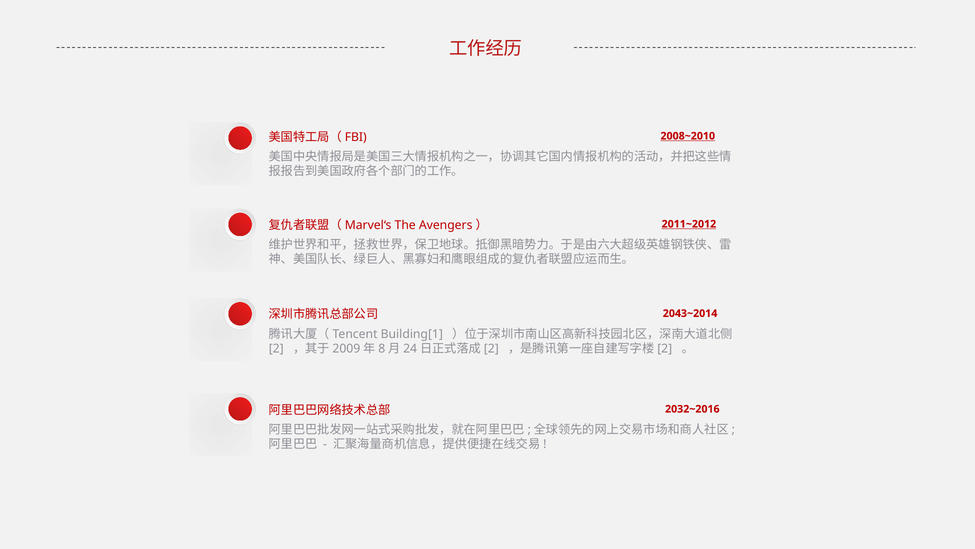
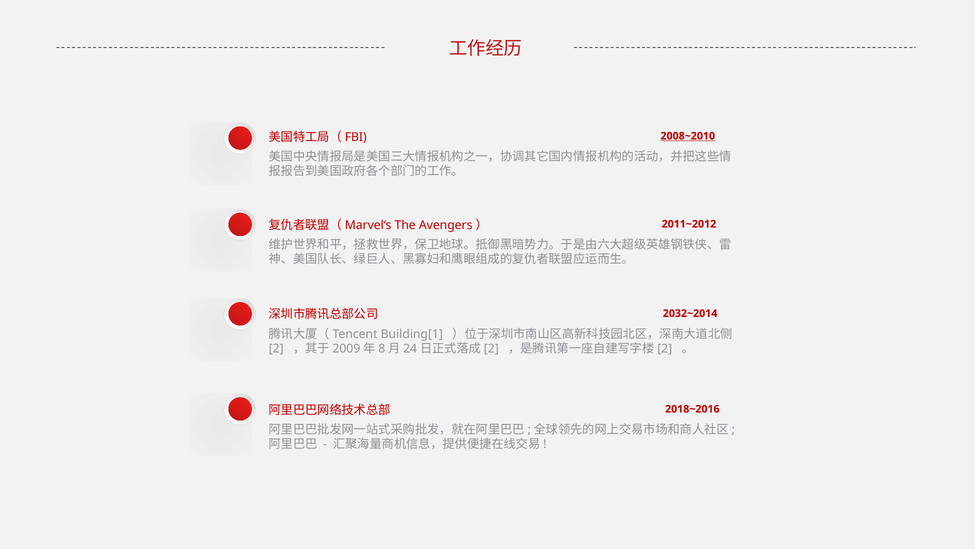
2011~2012 underline: present -> none (689, 224)
2043~2014: 2043~2014 -> 2032~2014 (690, 313)
2032~2016: 2032~2016 -> 2018~2016 (692, 409)
